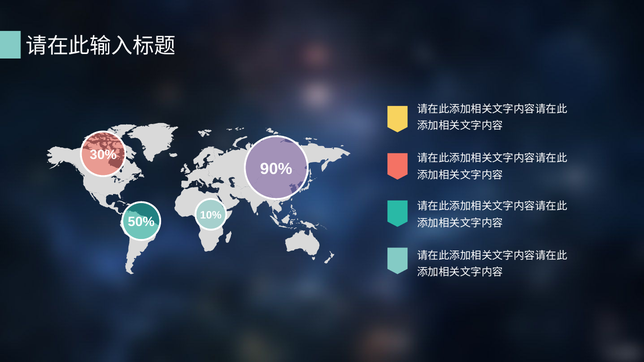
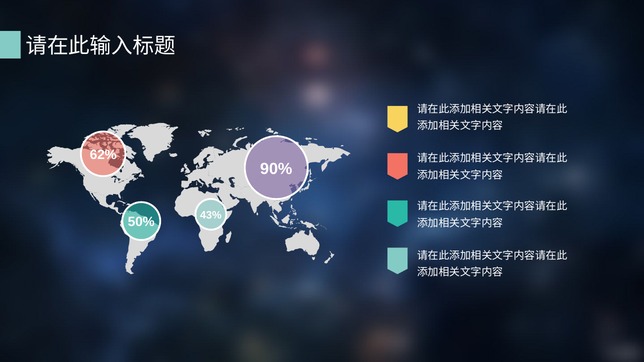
30%: 30% -> 62% (103, 155)
10%: 10% -> 43% (211, 215)
